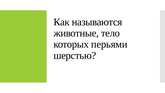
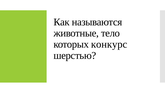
перьями: перьями -> конкурс (109, 44)
